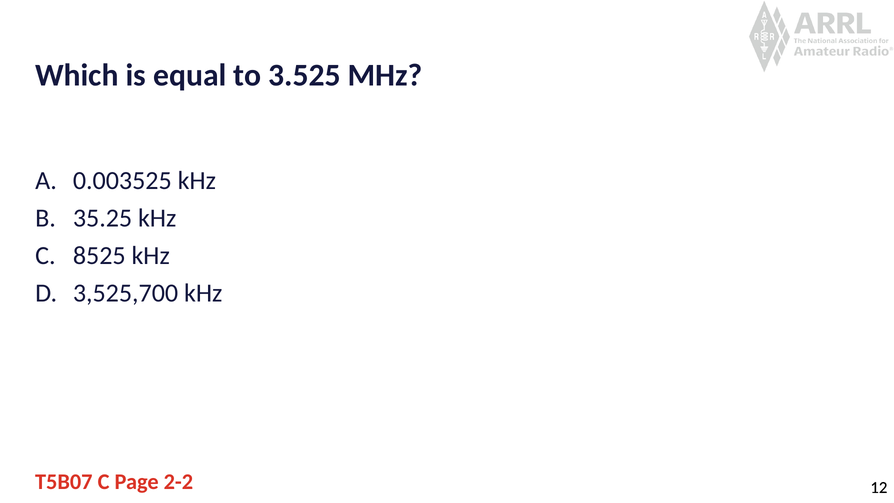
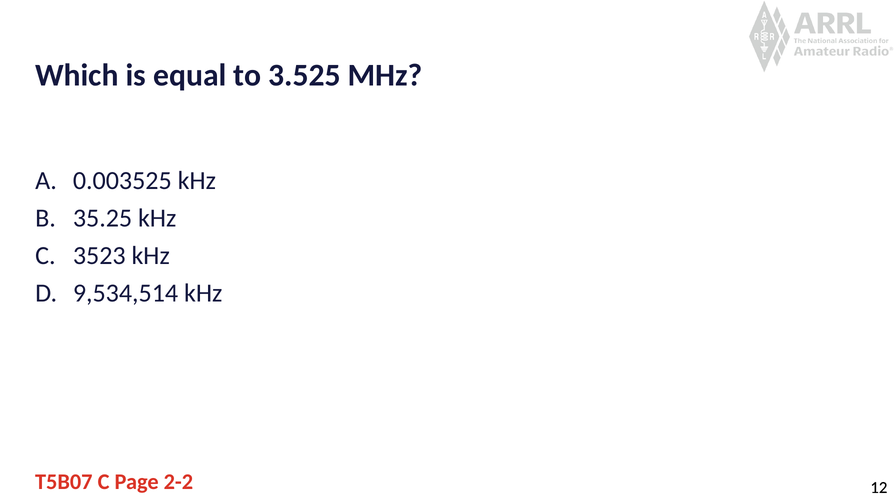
8525: 8525 -> 3523 (99, 256)
3,525,700: 3,525,700 -> 9,534,514 (126, 293)
